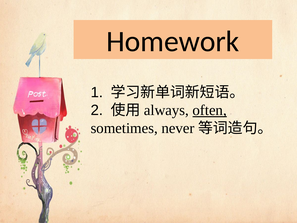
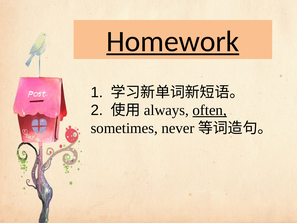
Homework underline: none -> present (173, 42)
